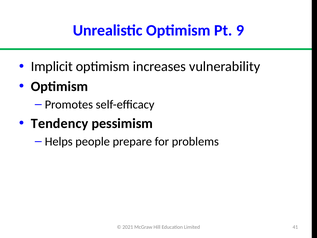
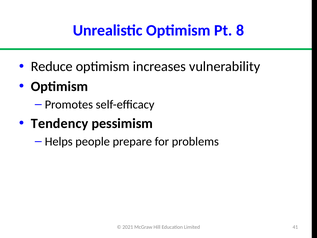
9: 9 -> 8 (240, 30)
Implicit: Implicit -> Reduce (52, 67)
